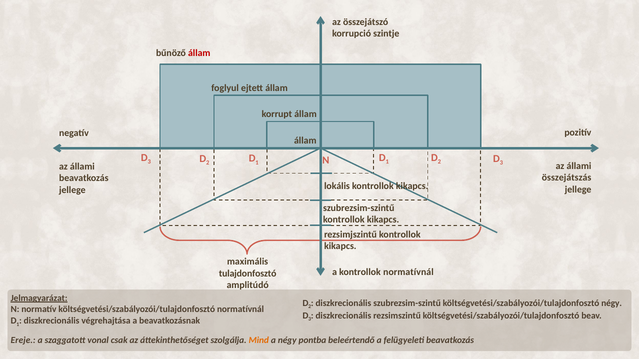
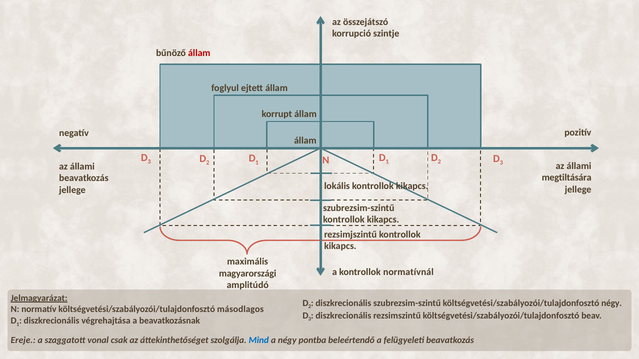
összejátszás: összejátszás -> megtiltására (567, 178)
tulajdonfosztó: tulajdonfosztó -> magyarországi (248, 274)
költségvetési/szabályozói/tulajdonfosztó normatívnál: normatívnál -> másodlagos (240, 310)
Mind colour: orange -> blue (259, 341)
